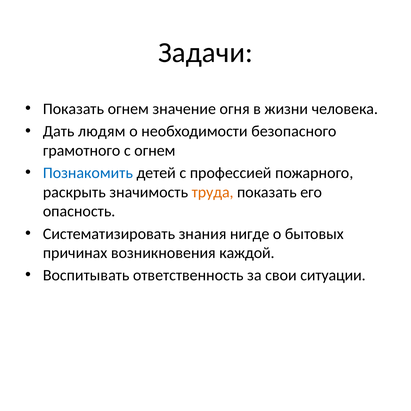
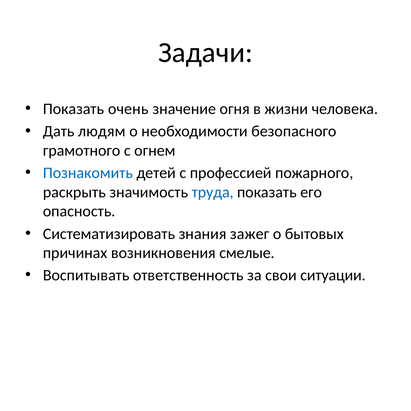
Показать огнем: огнем -> очень (128, 109)
труда colour: orange -> blue (213, 192)
нигде: нигде -> зажег (250, 234)
каждой: каждой -> смелые (247, 253)
